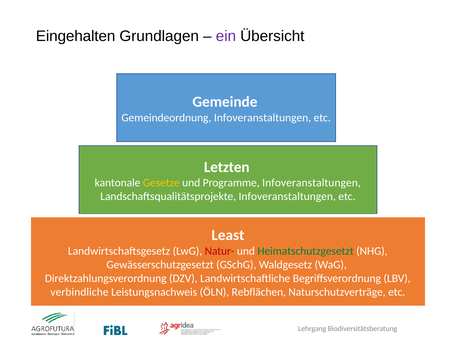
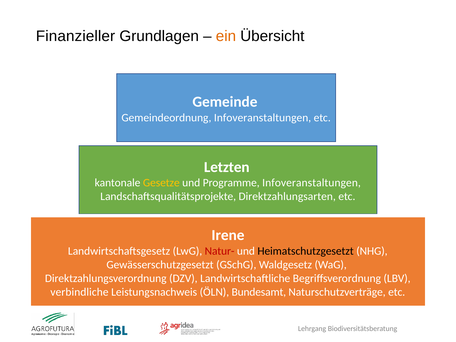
Eingehalten: Eingehalten -> Finanzieller (76, 36)
ein colour: purple -> orange (226, 36)
Landschaftsqualitätsprojekte Infoveranstaltungen: Infoveranstaltungen -> Direktzahlungsarten (287, 197)
Least: Least -> Irene (228, 235)
Heimatschutzgesetzt colour: green -> black (306, 251)
Rebflächen: Rebflächen -> Bundesamt (259, 292)
